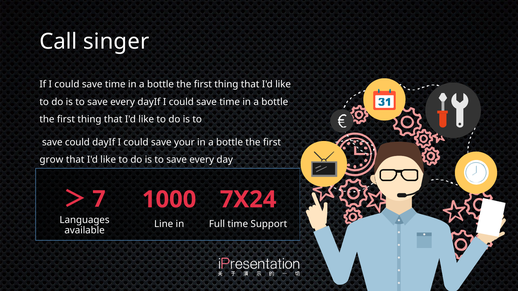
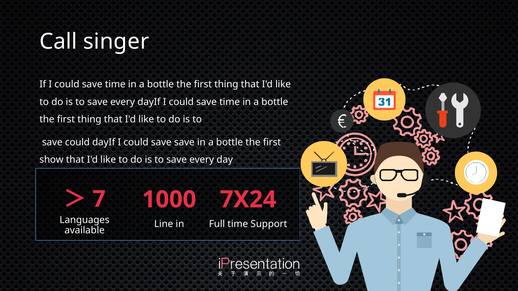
save your: your -> save (184, 142)
grow: grow -> show (51, 160)
